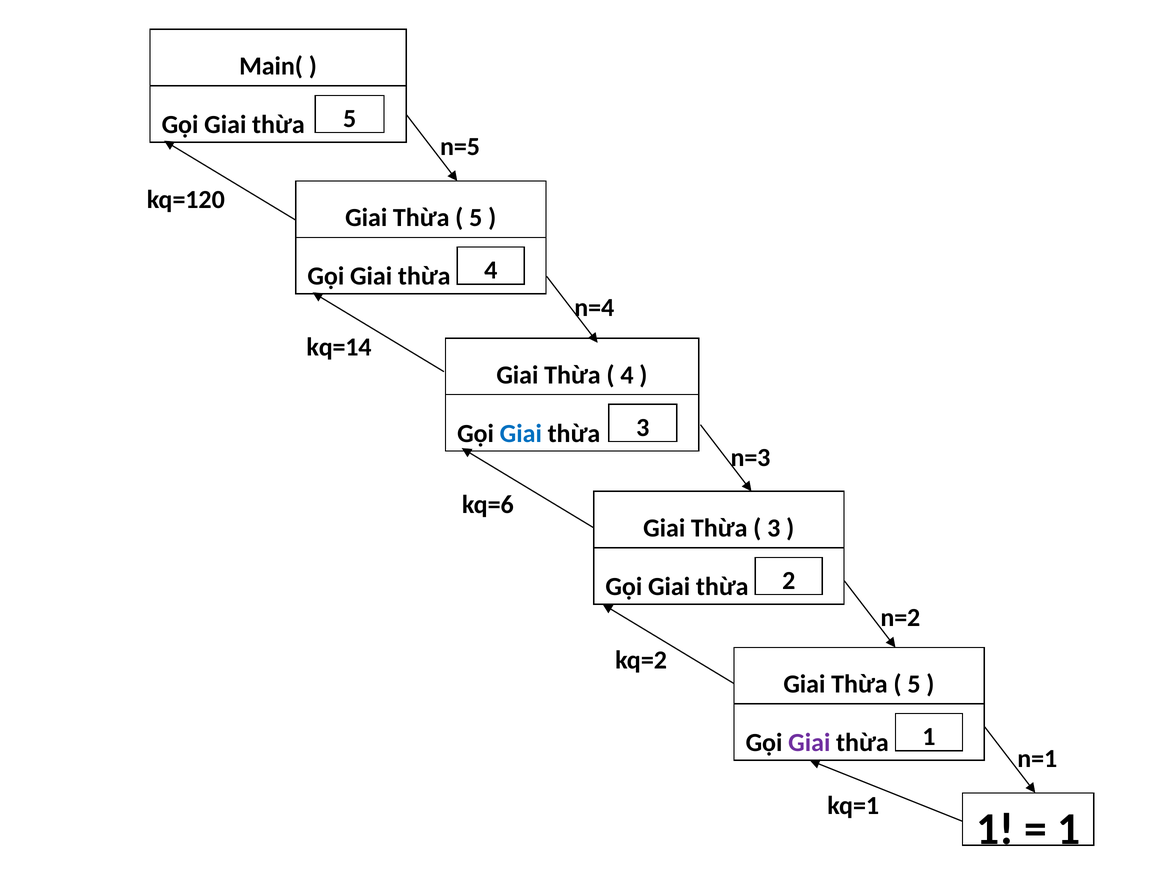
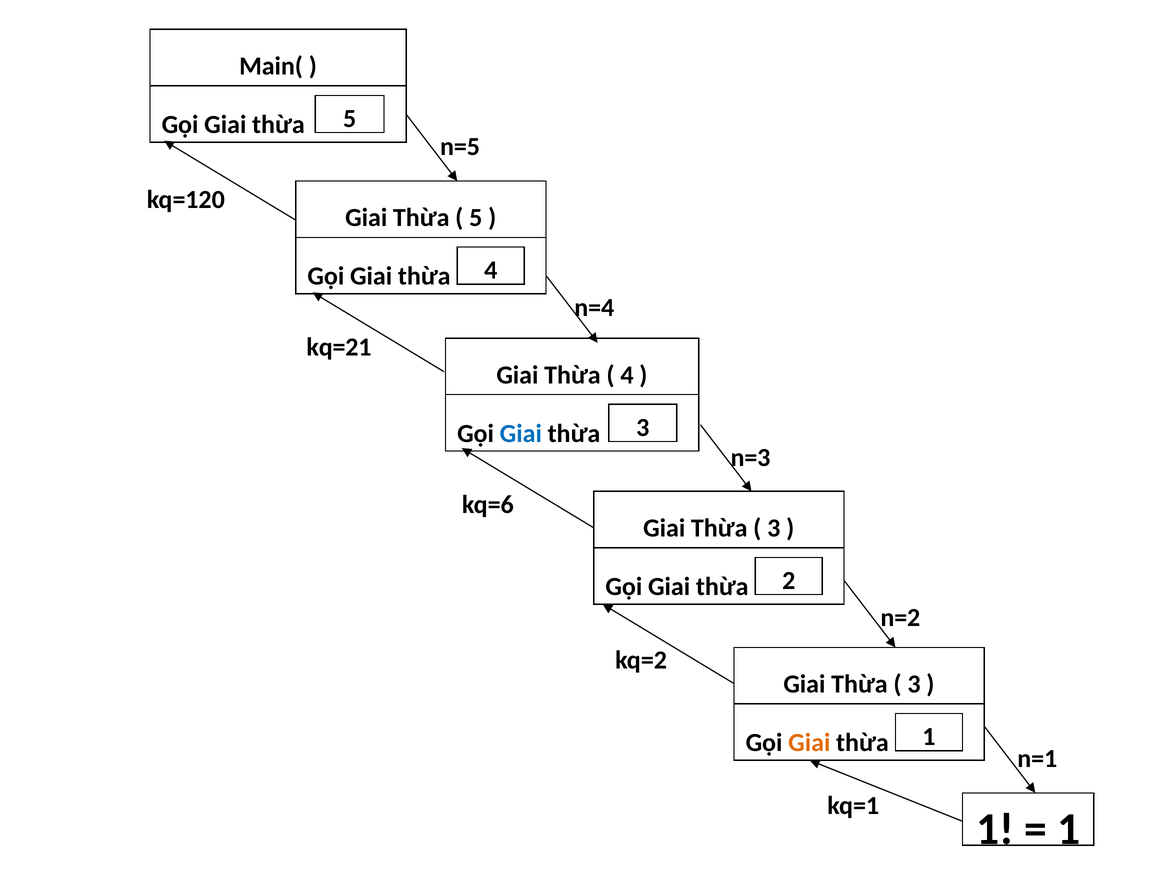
kq=14: kq=14 -> kq=21 (339, 347)
5: 5 -> 3 (914, 684)
Giai colour: purple -> orange (809, 743)
